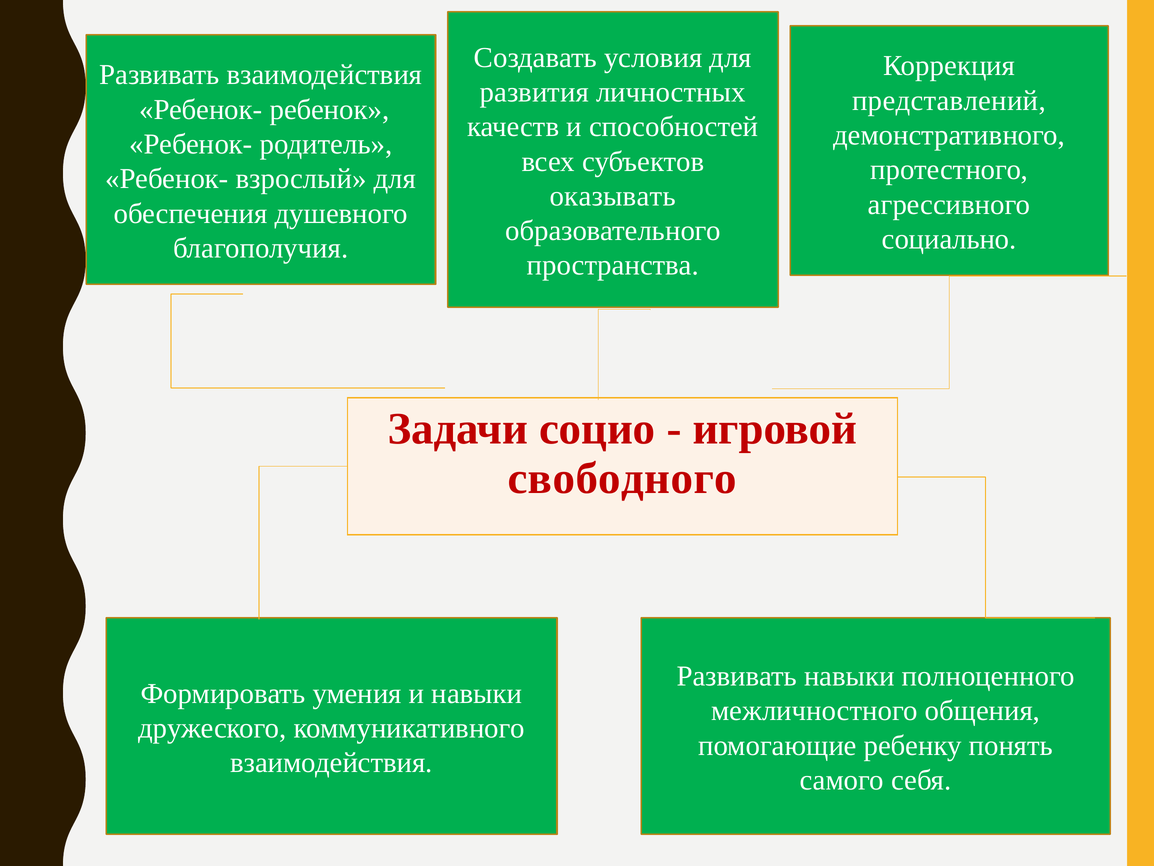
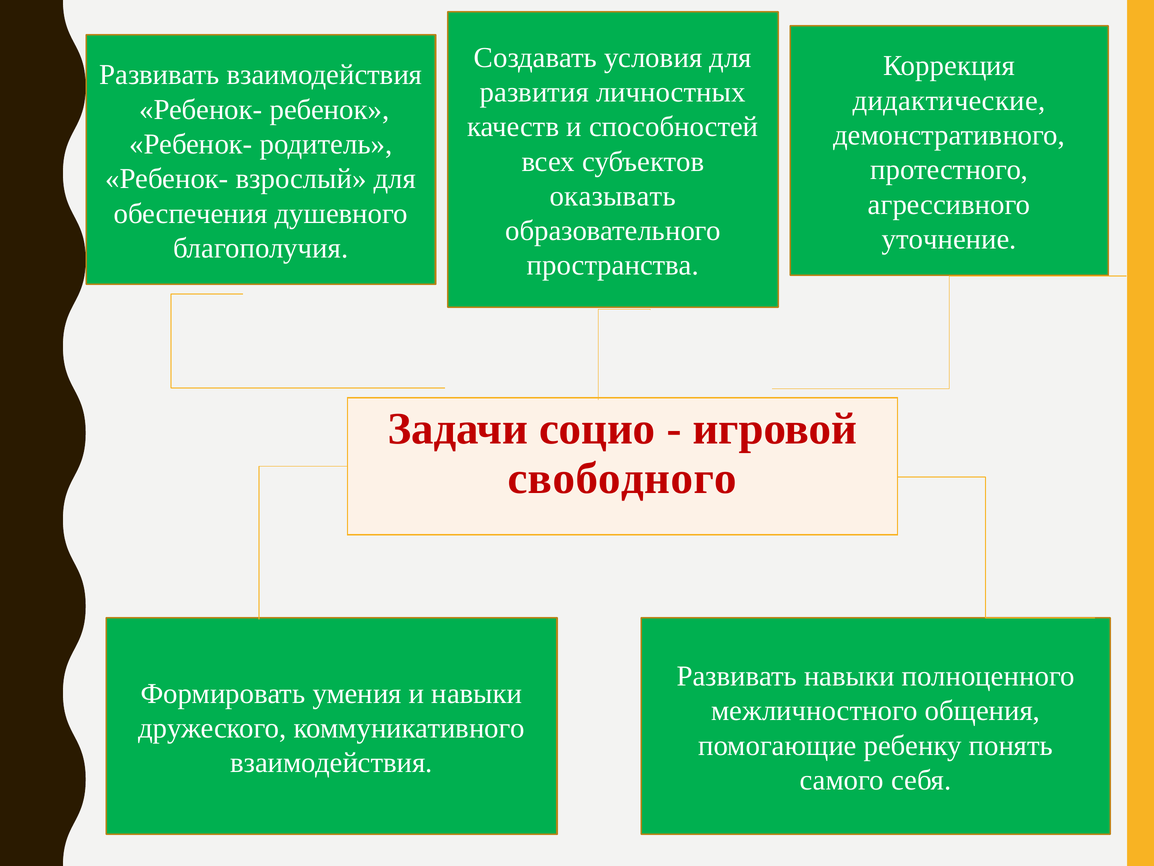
представлений: представлений -> дидактические (949, 101)
социально: социально -> уточнение (949, 239)
